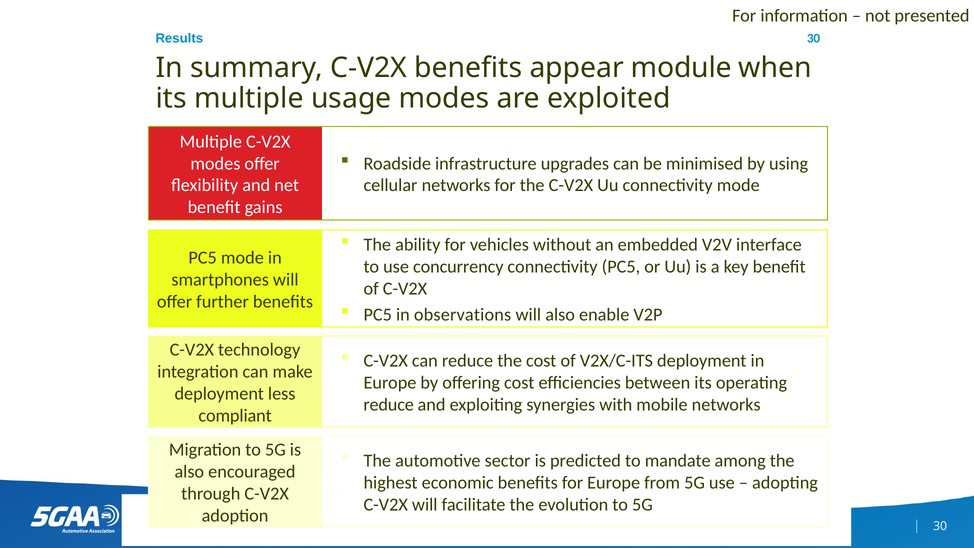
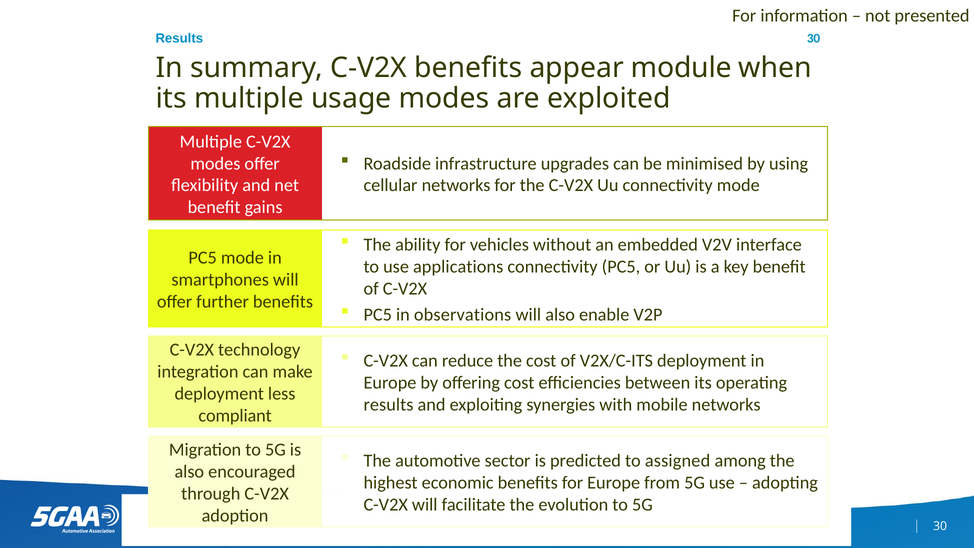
concurrency: concurrency -> applications (458, 267)
reduce: reduce -> results (389, 405)
mandate: mandate -> assigned (678, 461)
